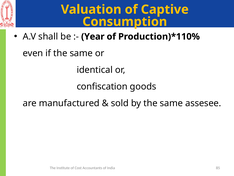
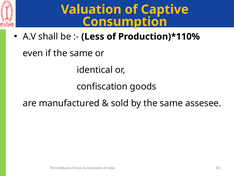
Year: Year -> Less (93, 37)
